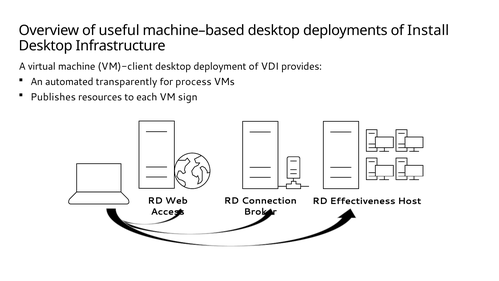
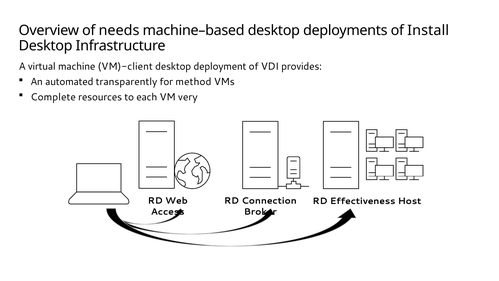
useful: useful -> needs (119, 30)
process: process -> method (193, 82)
Publishes: Publishes -> Complete (53, 97)
sign: sign -> very (188, 97)
